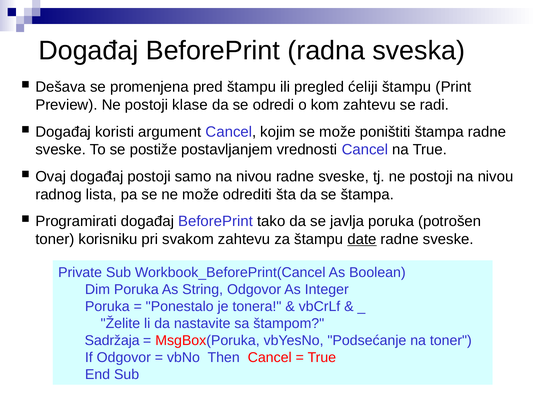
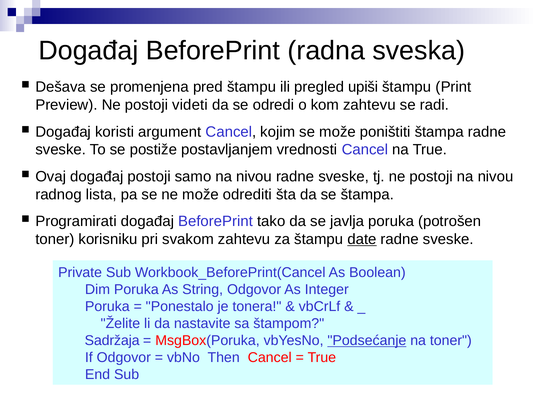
ćeliji: ćeliji -> upiši (363, 87)
klase: klase -> videti (190, 105)
Podsećanje underline: none -> present (367, 340)
